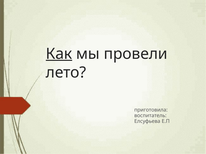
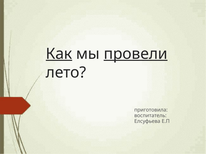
провели underline: none -> present (136, 54)
